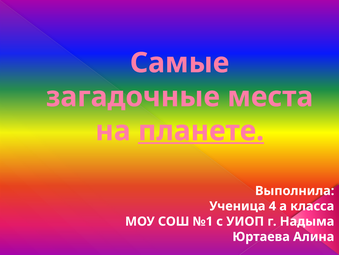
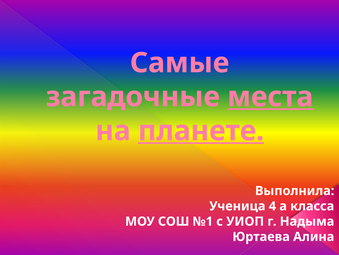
места underline: none -> present (270, 97)
